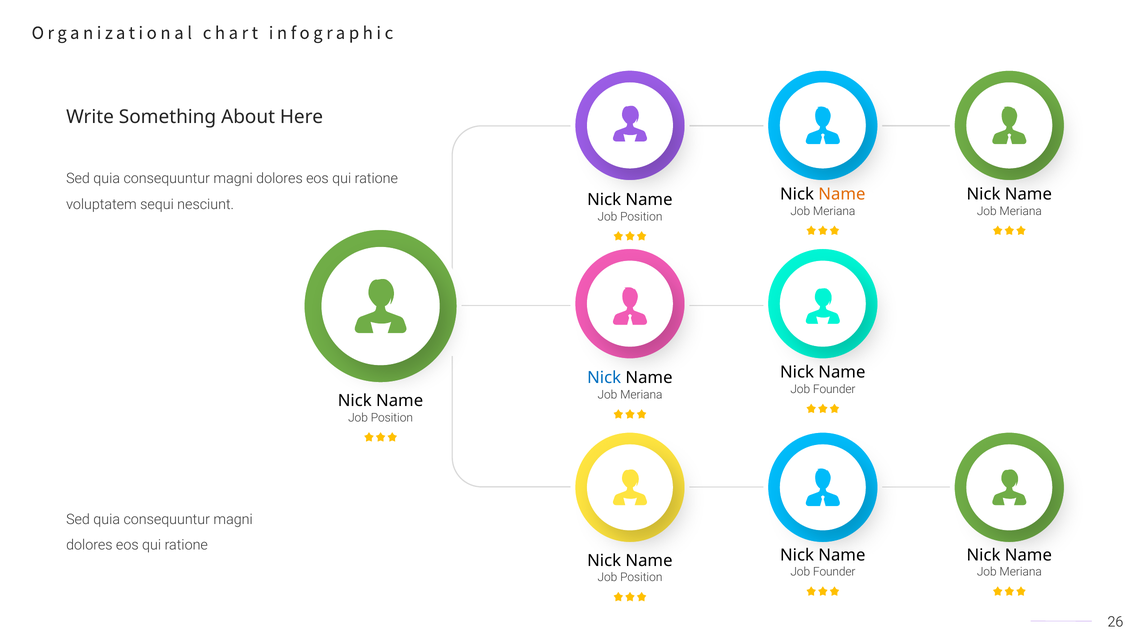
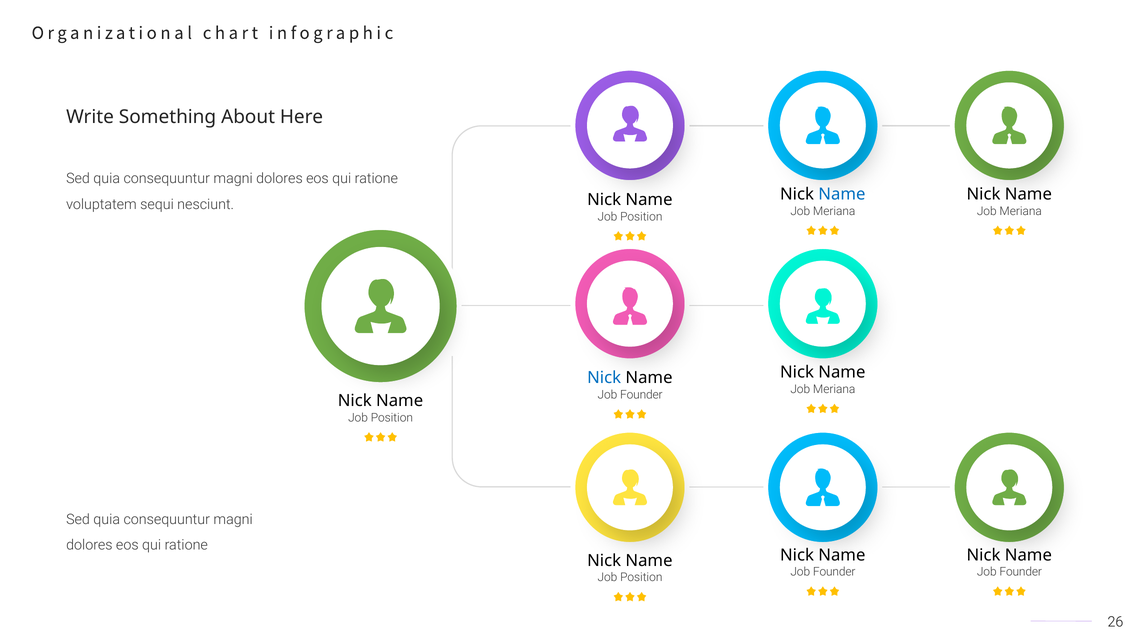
Name colour: orange -> blue (842, 194)
Founder: Founder -> Meriana (834, 389)
Meriana: Meriana -> Founder (641, 394)
Meriana: Meriana -> Founder (1021, 571)
